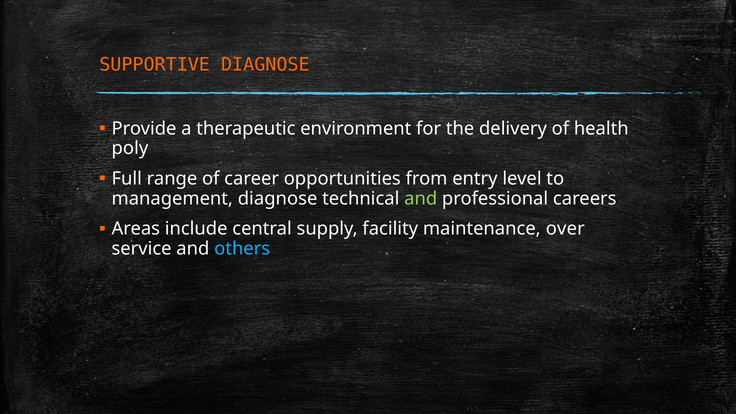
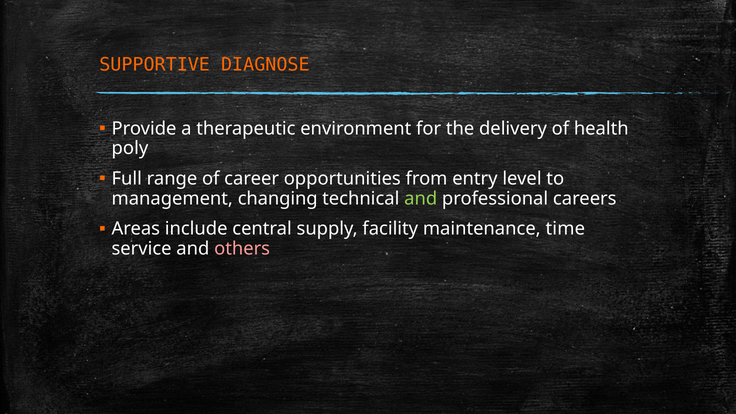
management diagnose: diagnose -> changing (278, 199)
over: over -> time (565, 229)
others colour: light blue -> pink (242, 249)
